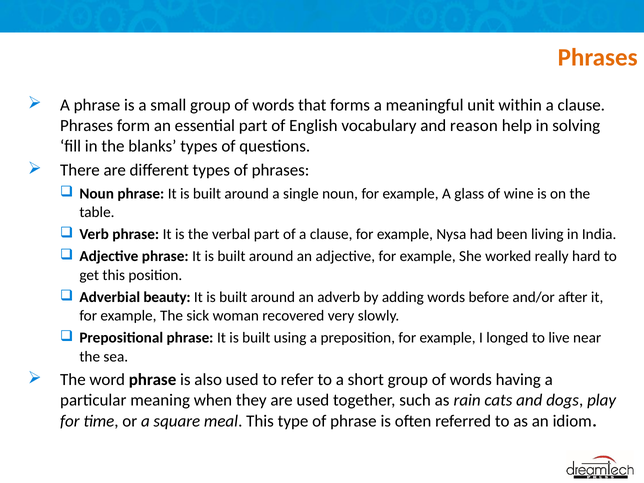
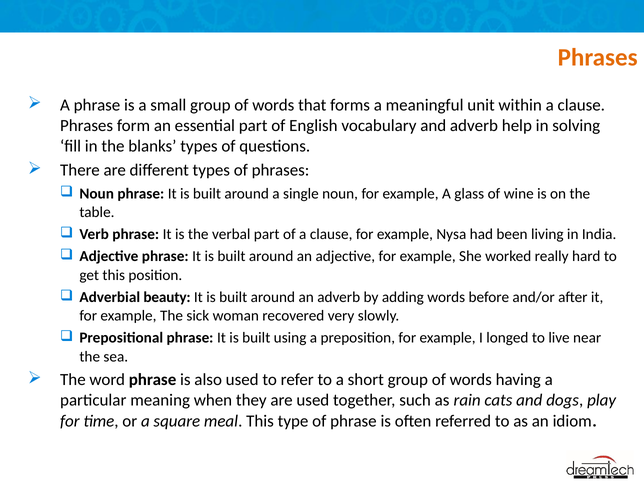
and reason: reason -> adverb (474, 126)
